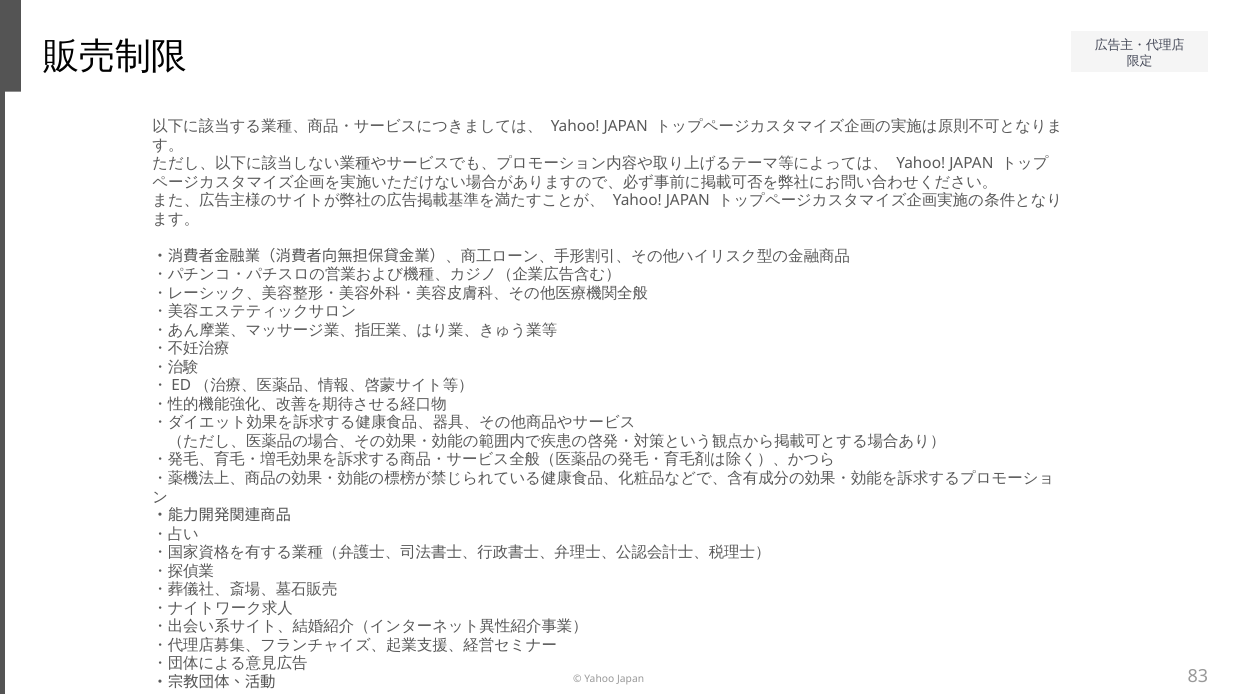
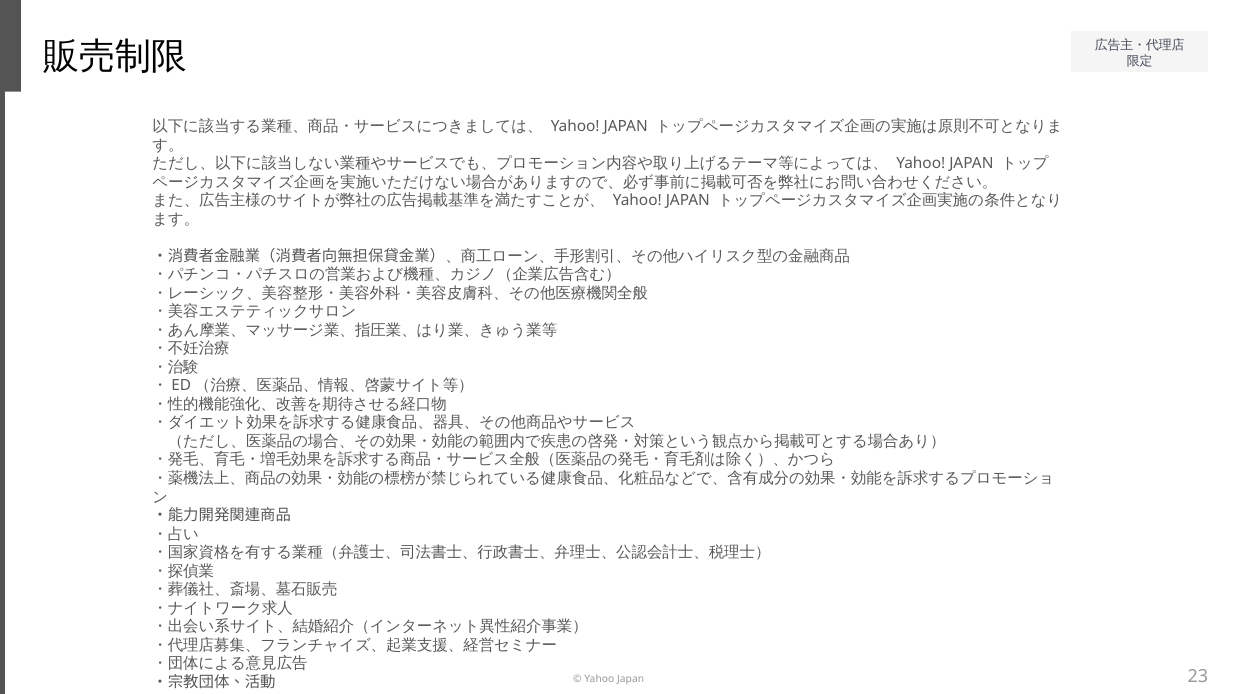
83: 83 -> 23 (1198, 677)
